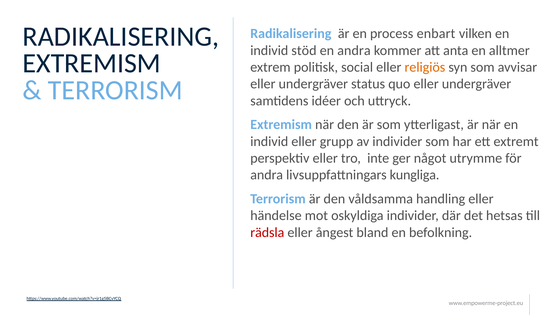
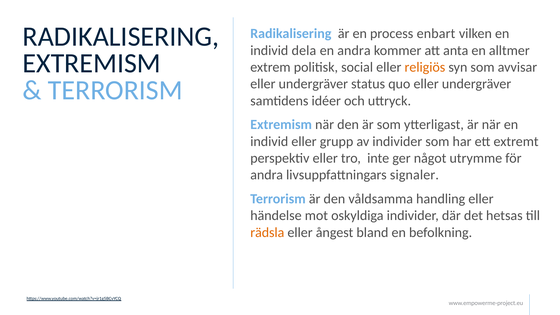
stöd: stöd -> dela (304, 50)
kungliga: kungliga -> signaler (414, 175)
rädsla colour: red -> orange (267, 232)
